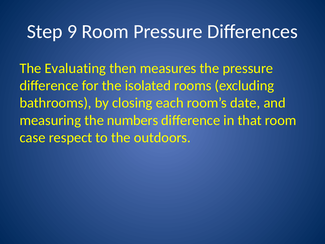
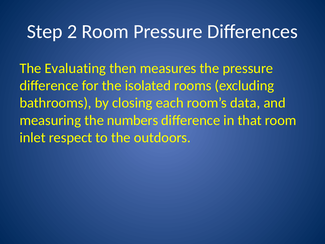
9: 9 -> 2 (72, 31)
date: date -> data (245, 103)
case: case -> inlet (33, 138)
